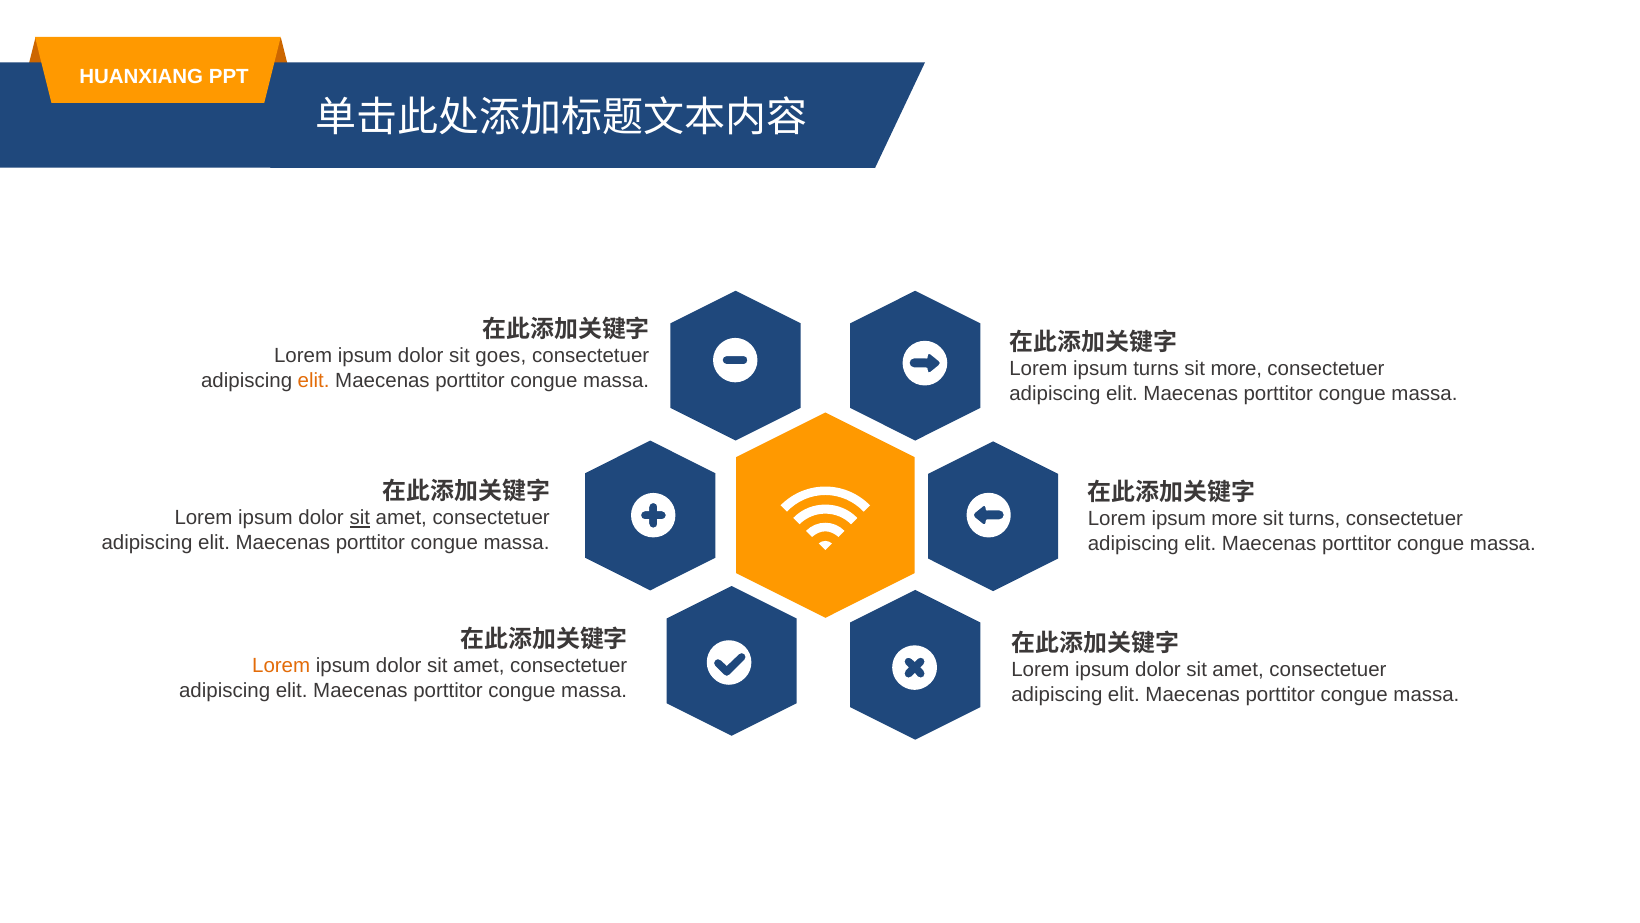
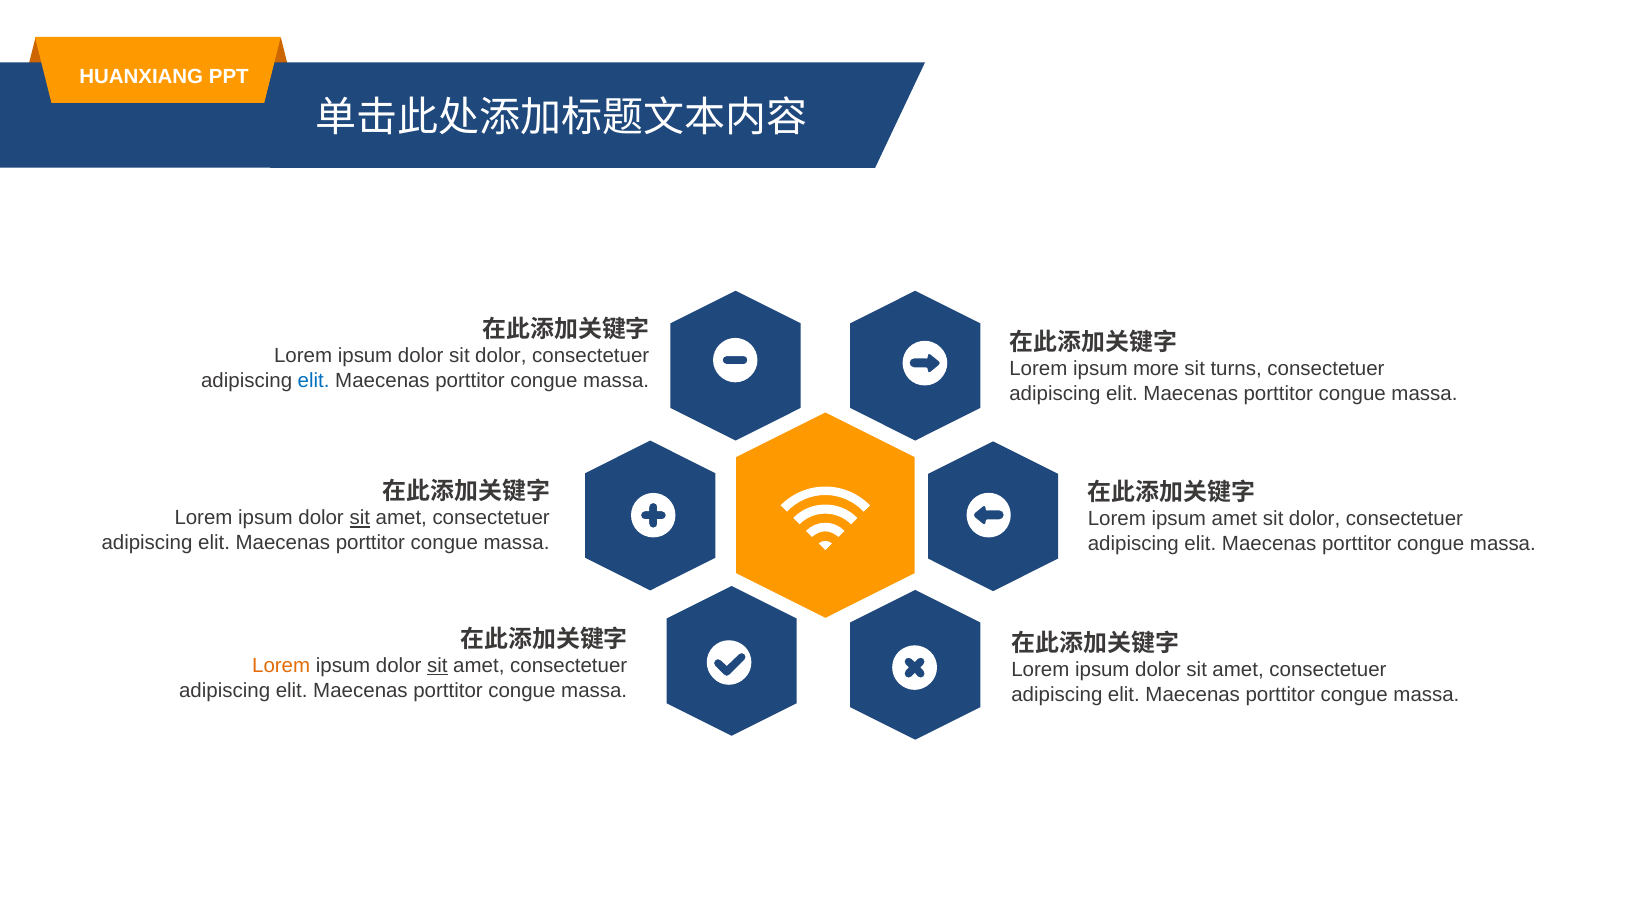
dolor sit goes: goes -> dolor (501, 356)
ipsum turns: turns -> more (1156, 368)
sit more: more -> turns (1236, 368)
elit colour: orange -> blue (314, 380)
ipsum more: more -> amet (1234, 519)
turns: turns -> dolor (1315, 519)
sit underline: none -> present (437, 665)
